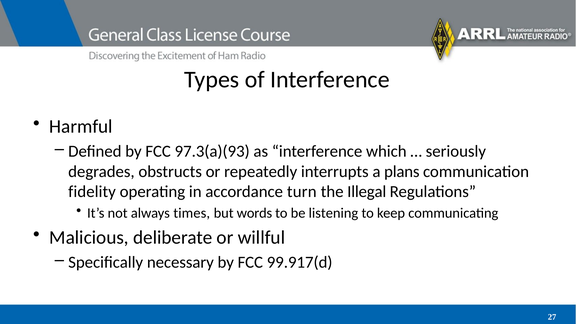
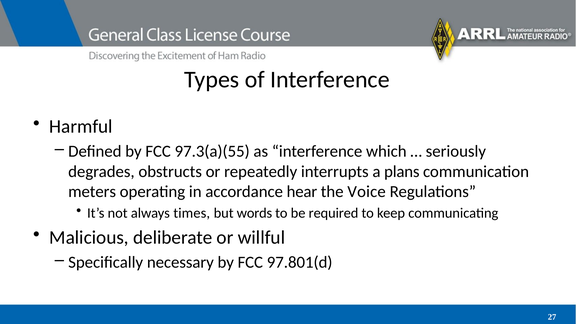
97.3(a)(93: 97.3(a)(93 -> 97.3(a)(55 (212, 151)
fidelity: fidelity -> meters (92, 192)
turn: turn -> hear (302, 192)
Illegal: Illegal -> Voice (367, 192)
listening: listening -> required (334, 213)
99.917(d: 99.917(d -> 97.801(d (300, 262)
